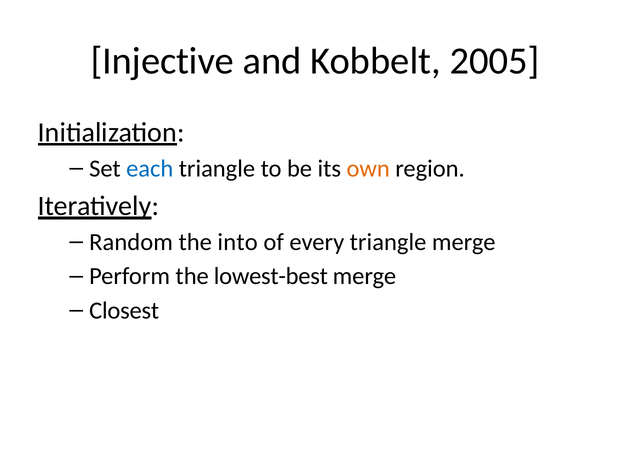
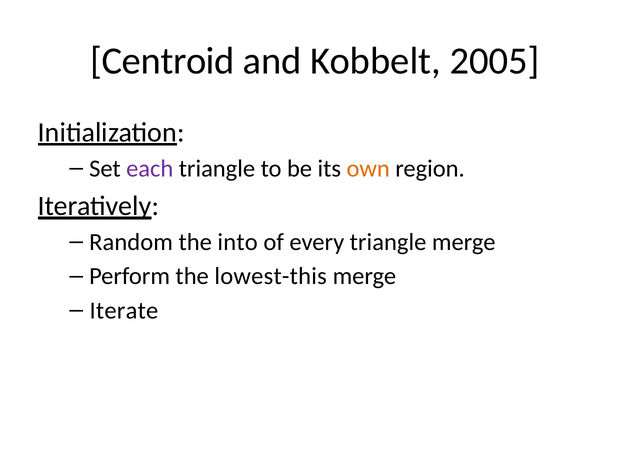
Injective: Injective -> Centroid (162, 61)
each colour: blue -> purple (150, 169)
lowest-best: lowest-best -> lowest-this (271, 276)
Closest: Closest -> Iterate (124, 311)
